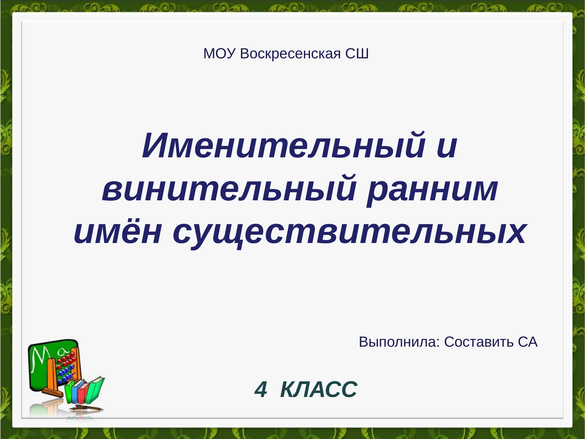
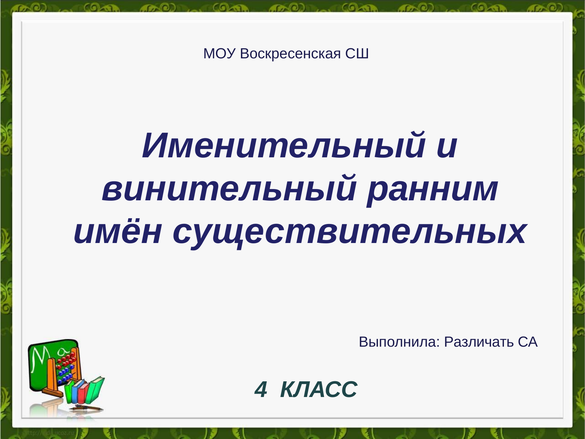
Составить: Составить -> Различать (479, 342)
